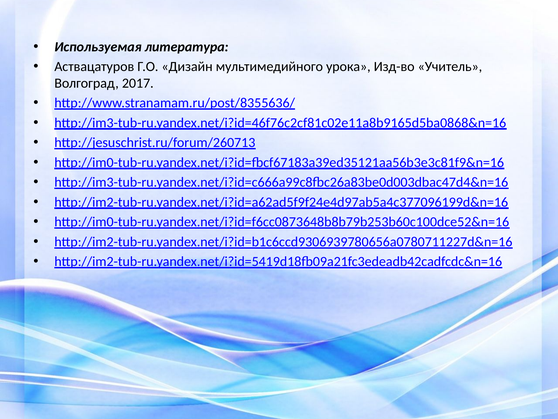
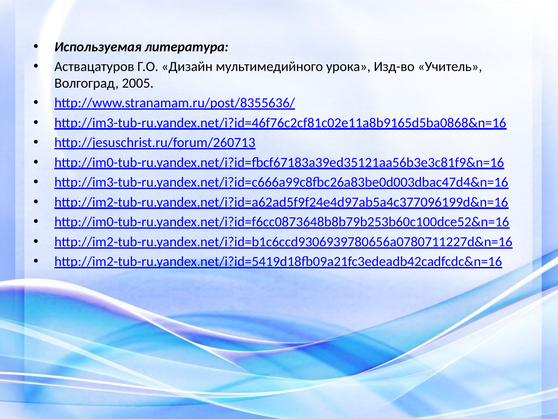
2017: 2017 -> 2005 (138, 83)
